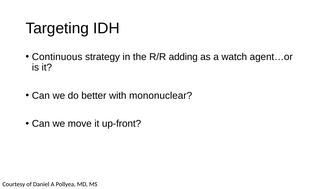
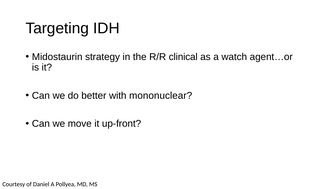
Continuous: Continuous -> Midostaurin (57, 57)
adding: adding -> clinical (183, 57)
